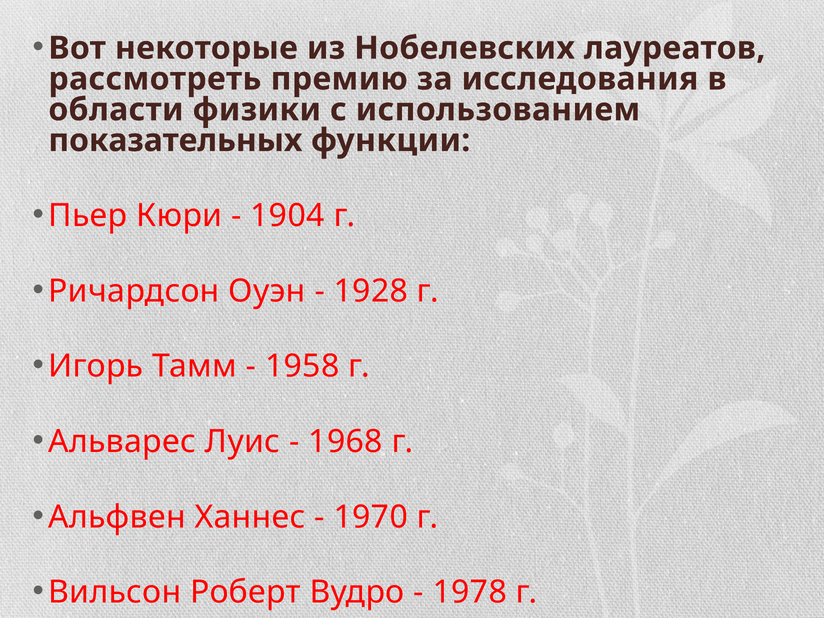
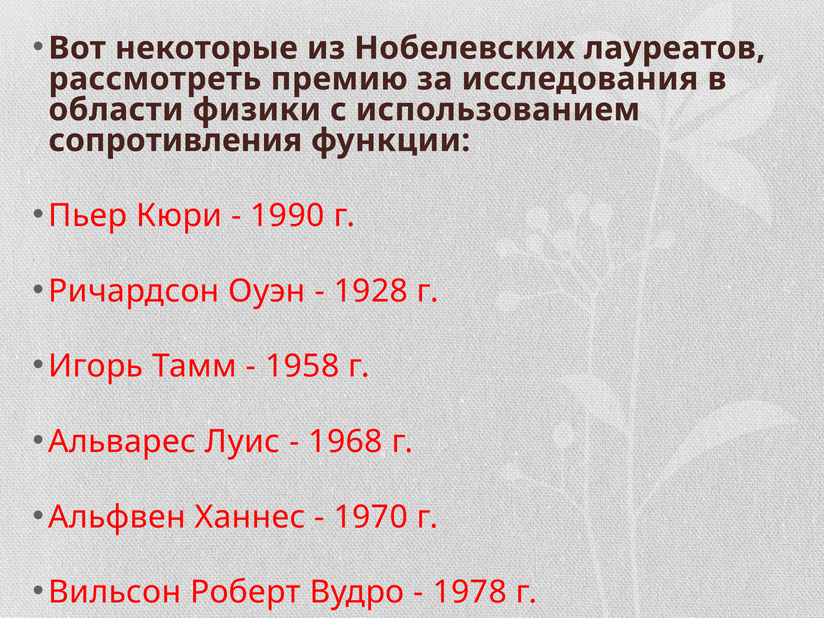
показательных: показательных -> сопротивления (175, 141)
1904: 1904 -> 1990 (287, 216)
